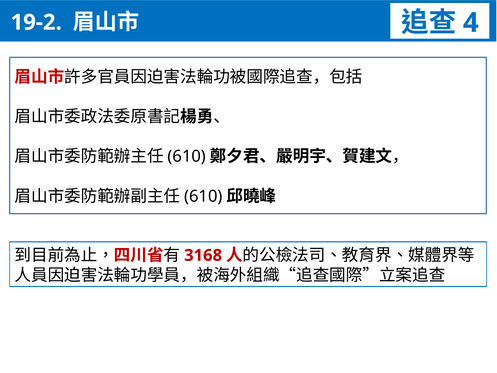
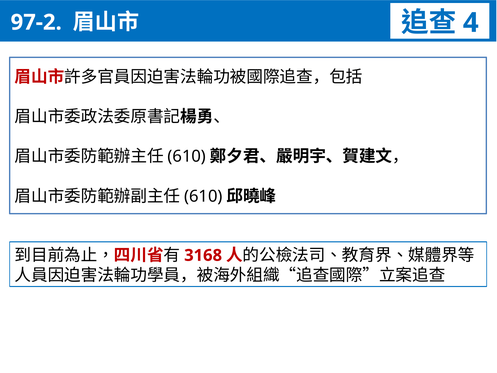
19-2: 19-2 -> 97-2 (36, 22)
